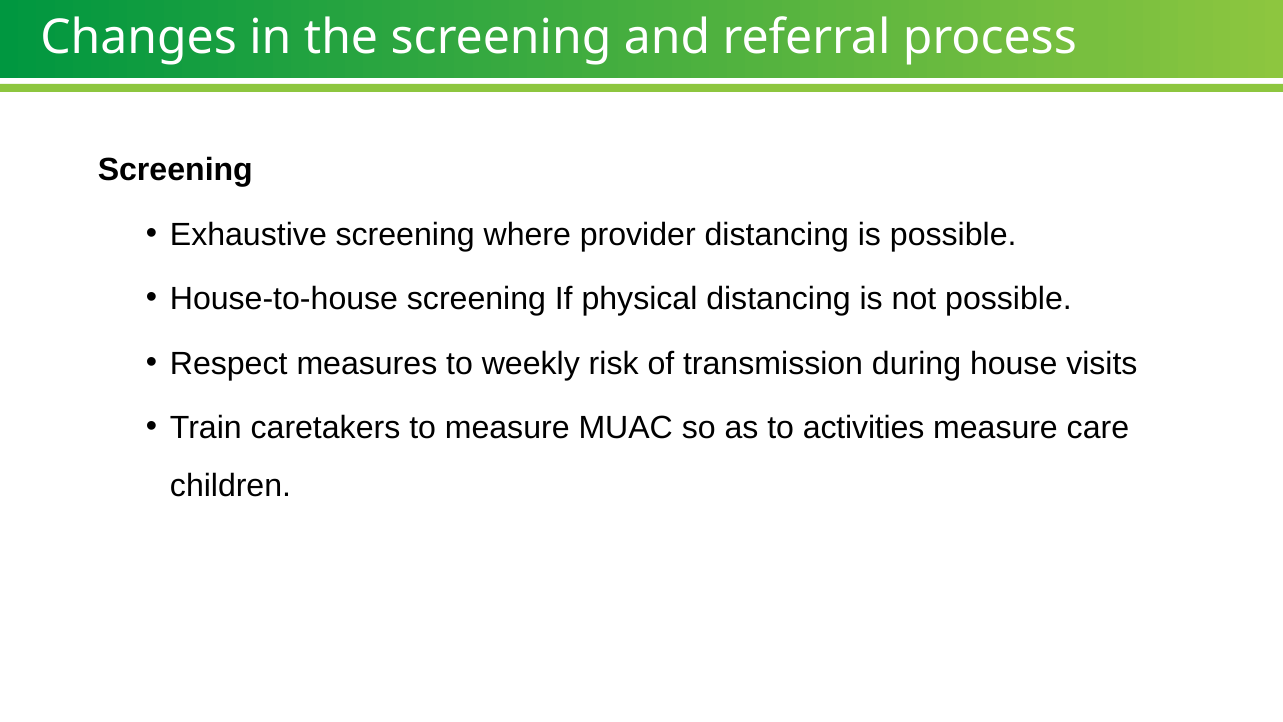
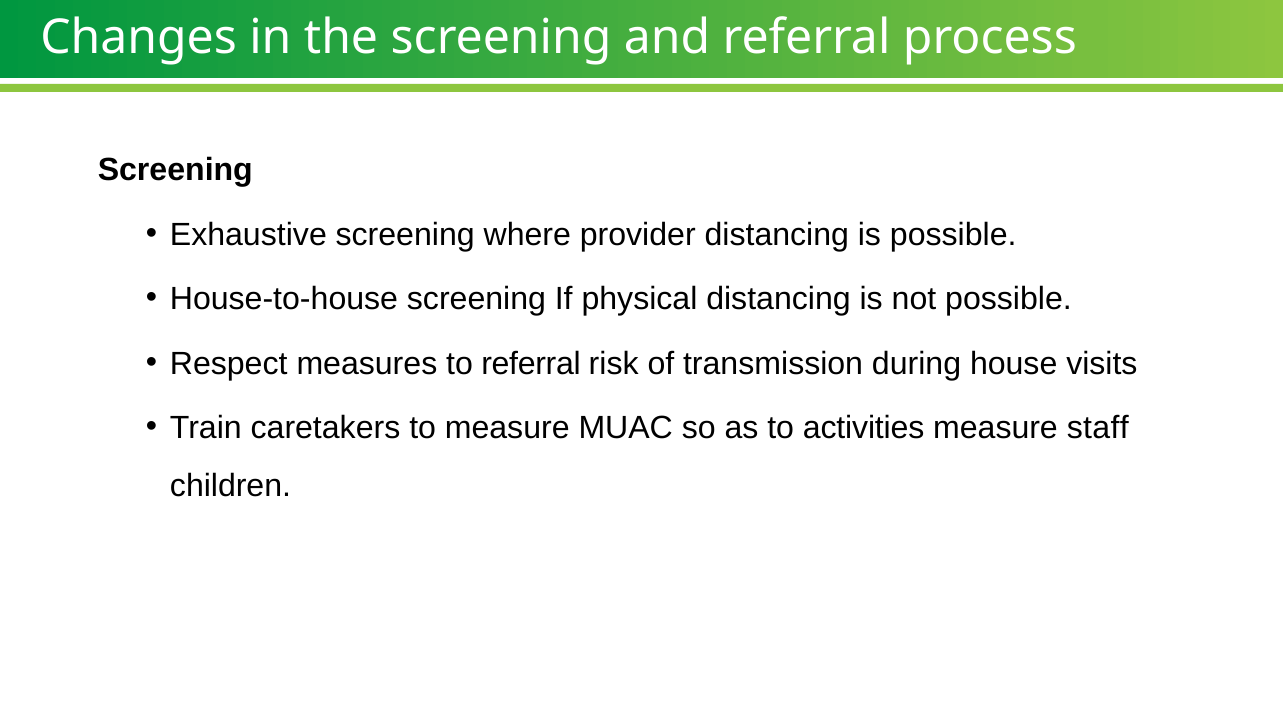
to weekly: weekly -> referral (531, 363)
care: care -> staff (1098, 428)
